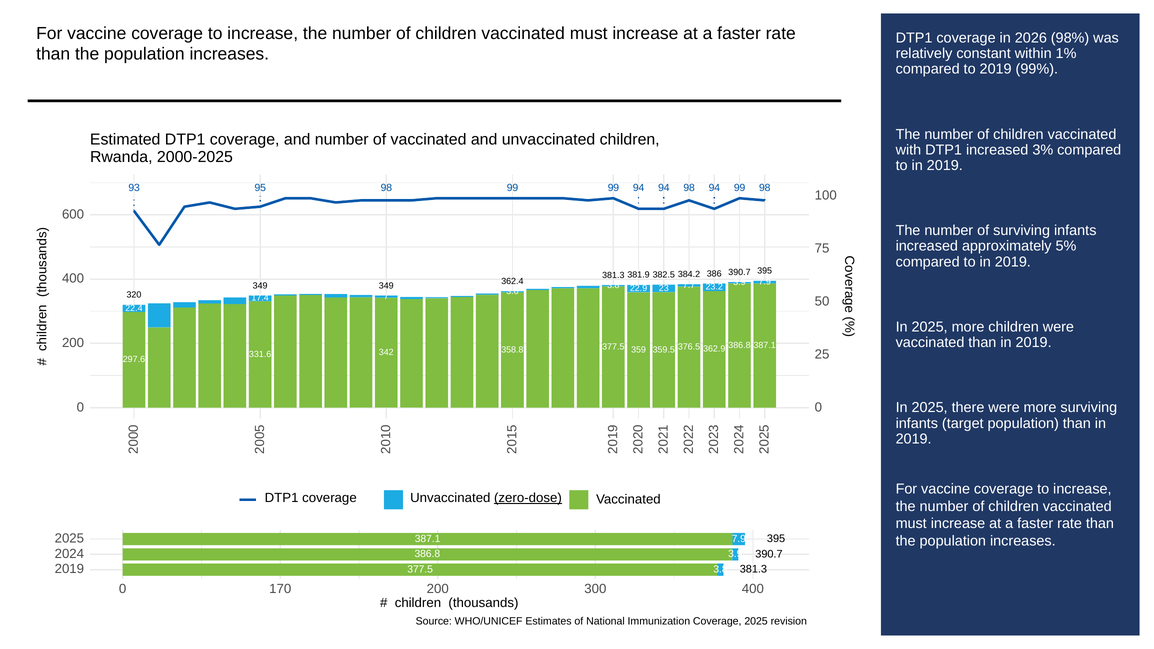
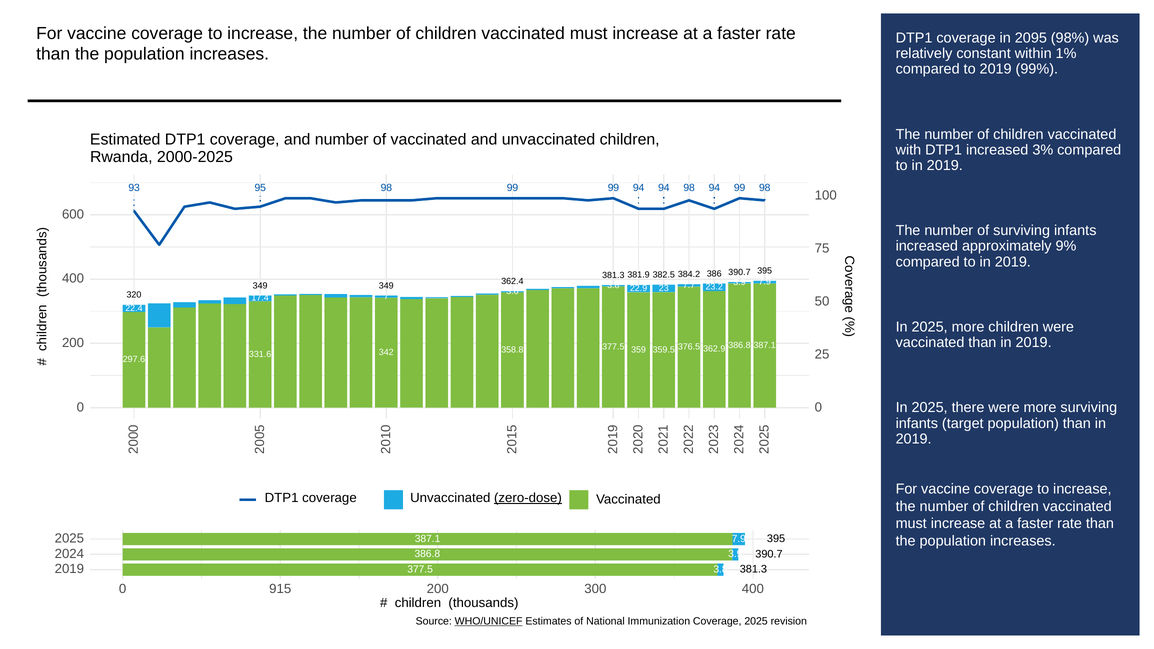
2026: 2026 -> 2095 (1031, 38)
5%: 5% -> 9% (1066, 246)
170: 170 -> 915 (280, 589)
WHO/UNICEF underline: none -> present (489, 621)
